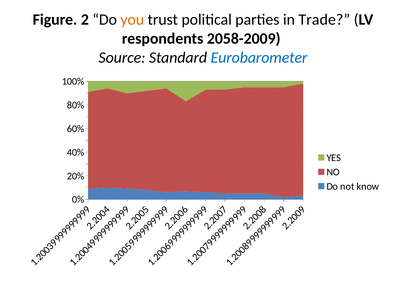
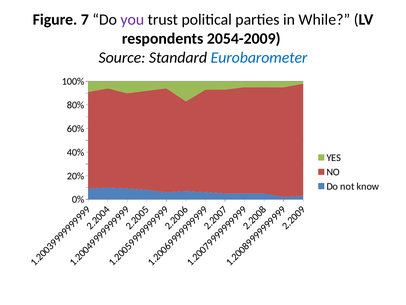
Figure 2: 2 -> 7 (85, 20)
you colour: orange -> purple (132, 20)
Trade: Trade -> While (324, 20)
2058-2009: 2058-2009 -> 2054-2009 (244, 39)
